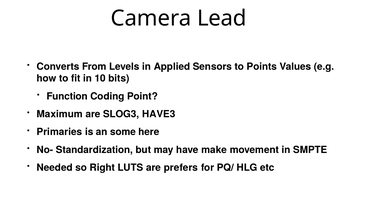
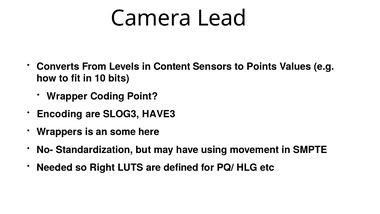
in Applied: Applied -> Content (172, 66)
Function: Function -> Wrapper (67, 96)
Maximum: Maximum -> Encoding (60, 114)
Primaries: Primaries -> Wrappers (59, 132)
make: make -> using (214, 150)
prefers: prefers -> defined (181, 167)
